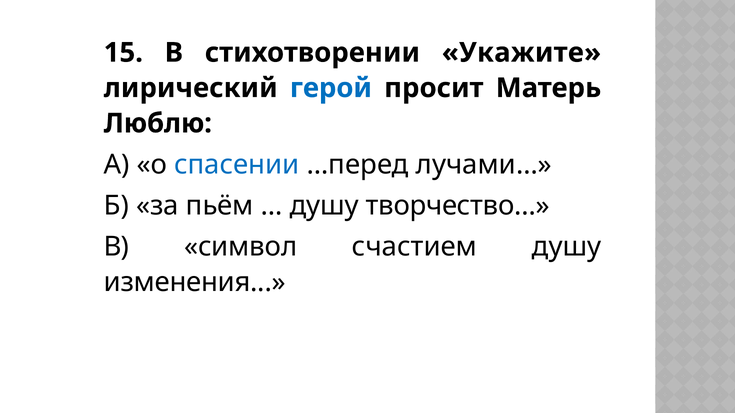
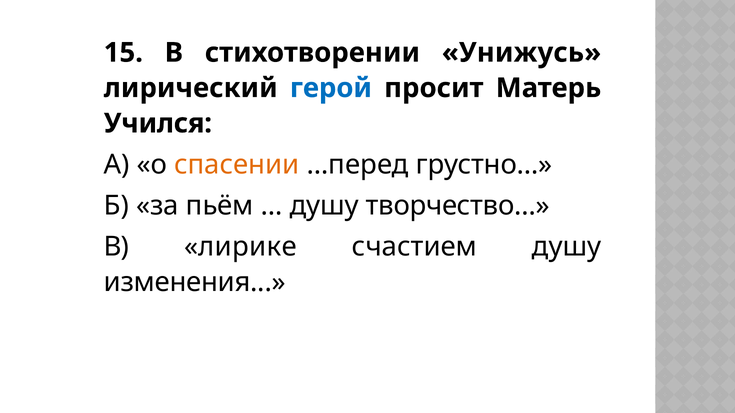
Укажите: Укажите -> Унижусь (522, 53)
Люблю: Люблю -> Учился (158, 123)
спасении colour: blue -> orange (237, 165)
лучами…: лучами… -> грустно… (484, 165)
символ: символ -> лирике (240, 247)
